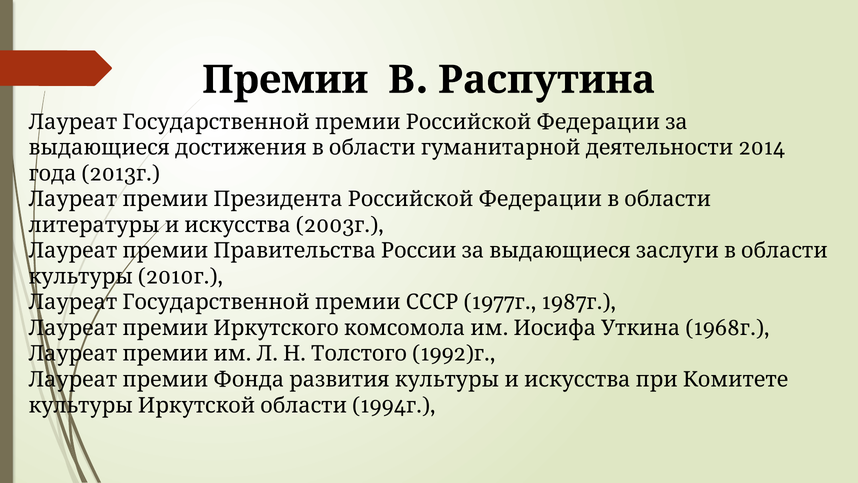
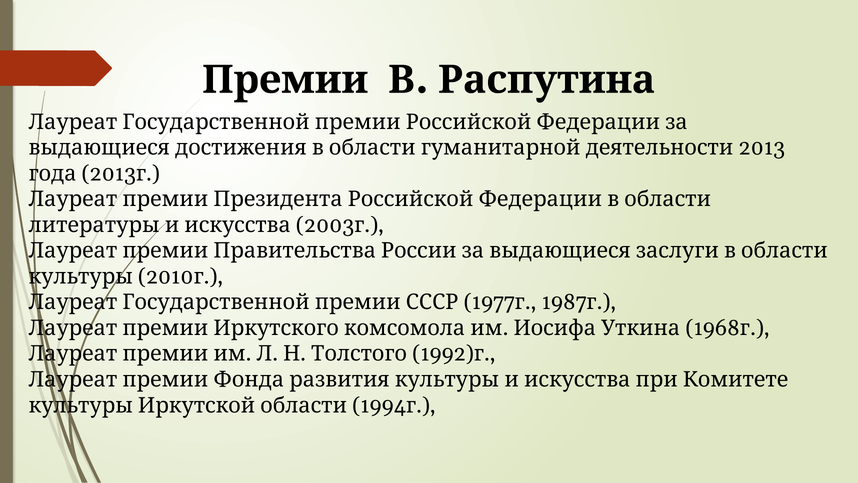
2014: 2014 -> 2013 (762, 148)
